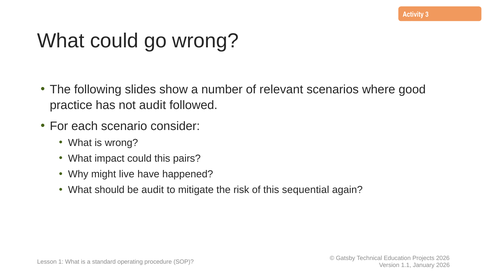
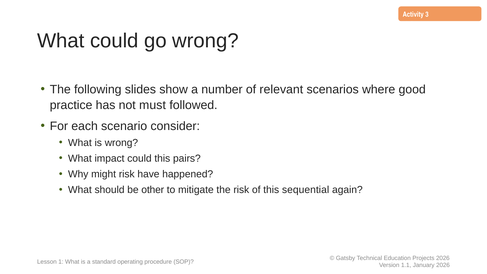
not audit: audit -> must (153, 105)
might live: live -> risk (127, 174)
be audit: audit -> other (153, 190)
